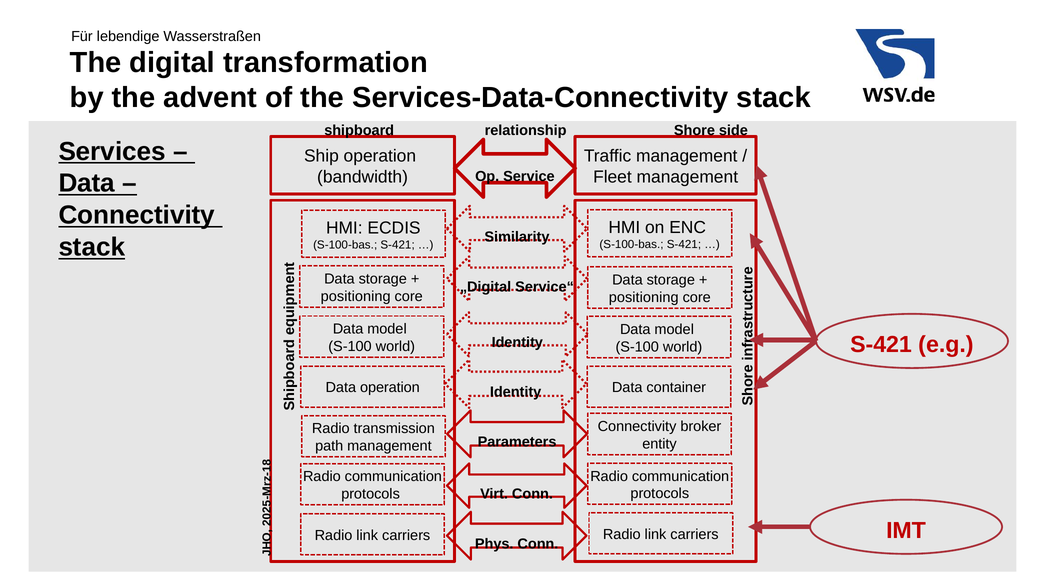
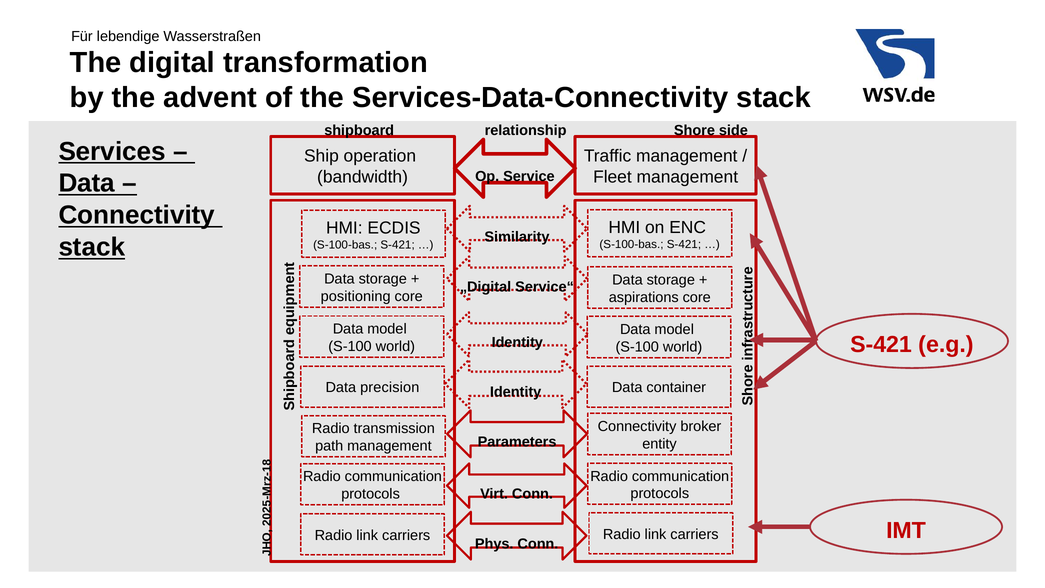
positioning: positioning -> aspirations (644, 297)
Data operation: operation -> precision (390, 388)
